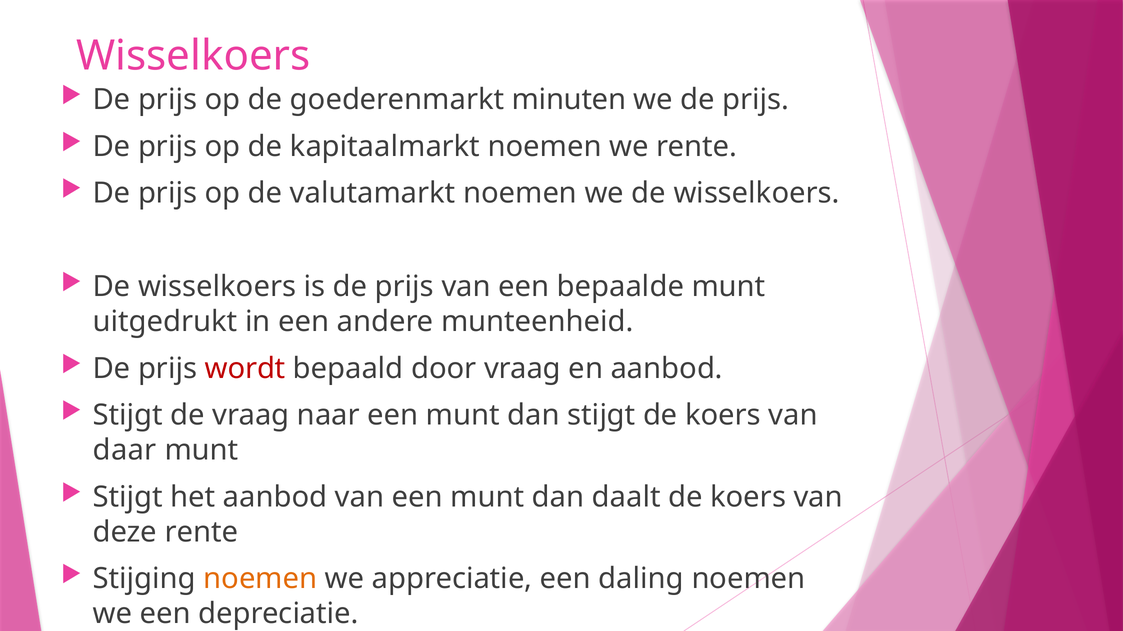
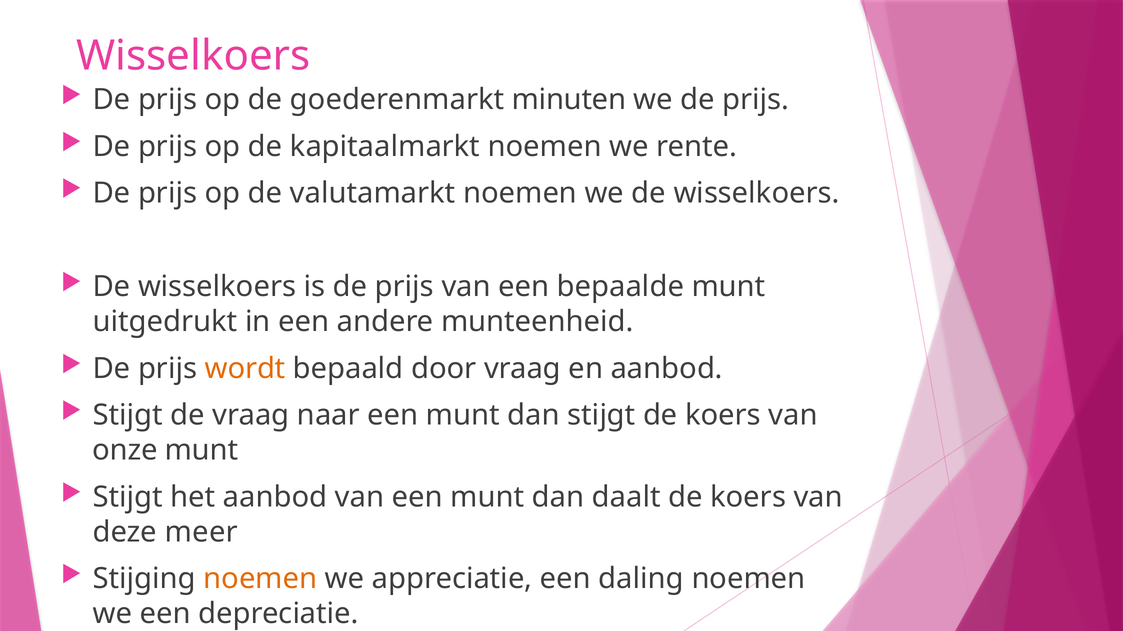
wordt colour: red -> orange (245, 369)
daar: daar -> onze (125, 451)
deze rente: rente -> meer (201, 533)
